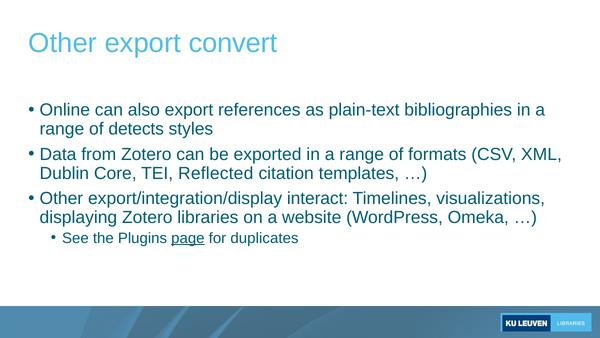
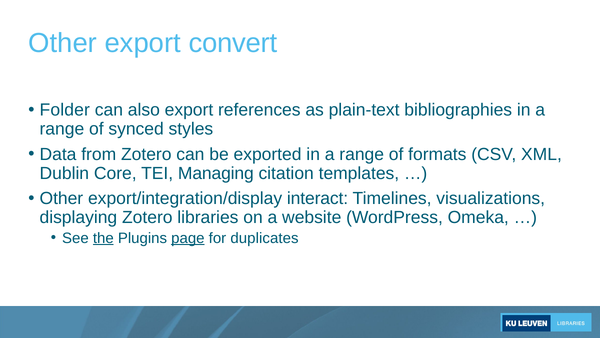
Online: Online -> Folder (65, 110)
detects: detects -> synced (136, 129)
Reflected: Reflected -> Managing (216, 173)
the underline: none -> present (103, 238)
